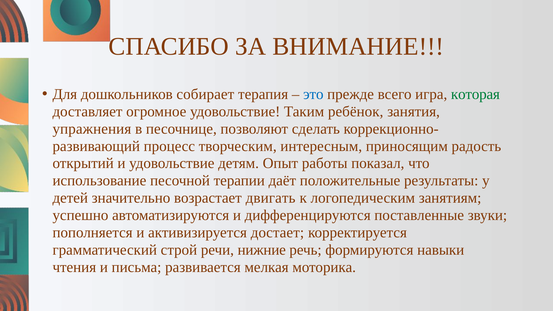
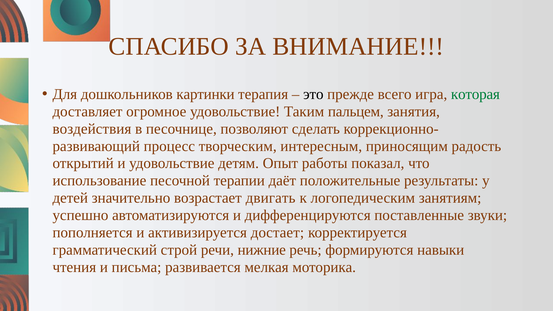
собирает: собирает -> картинки (205, 94)
это colour: blue -> black (313, 94)
ребёнок: ребёнок -> пальцем (356, 112)
упражнения: упражнения -> воздействия (92, 129)
